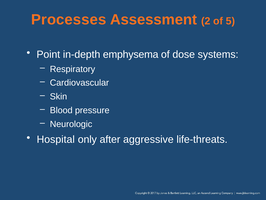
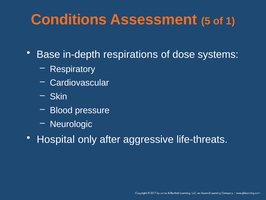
Processes: Processes -> Conditions (69, 20)
2: 2 -> 5 (206, 21)
5: 5 -> 1 (230, 21)
Point: Point -> Base (48, 54)
emphysema: emphysema -> respirations (131, 54)
